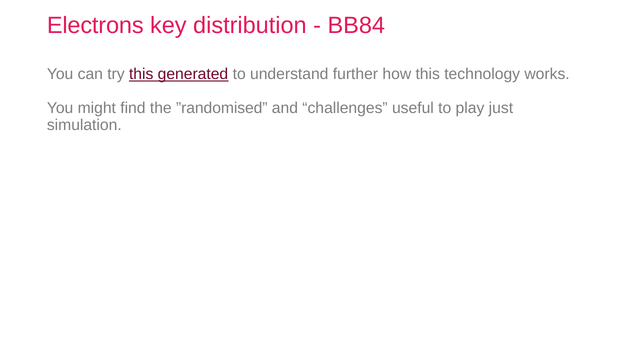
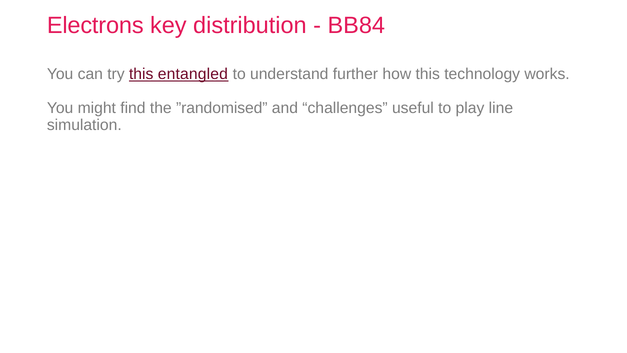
generated: generated -> entangled (193, 74)
just: just -> line (501, 108)
